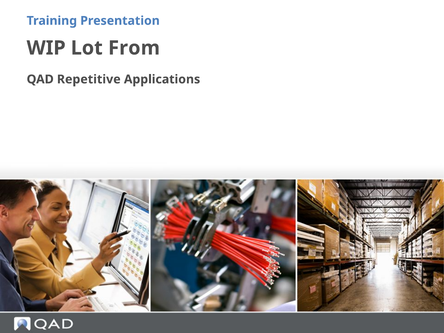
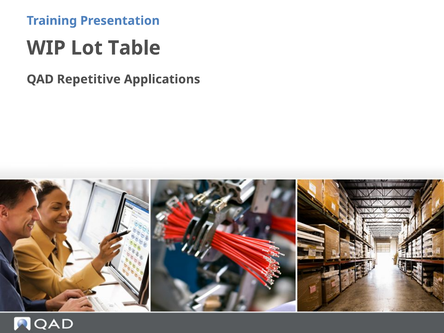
From: From -> Table (134, 48)
